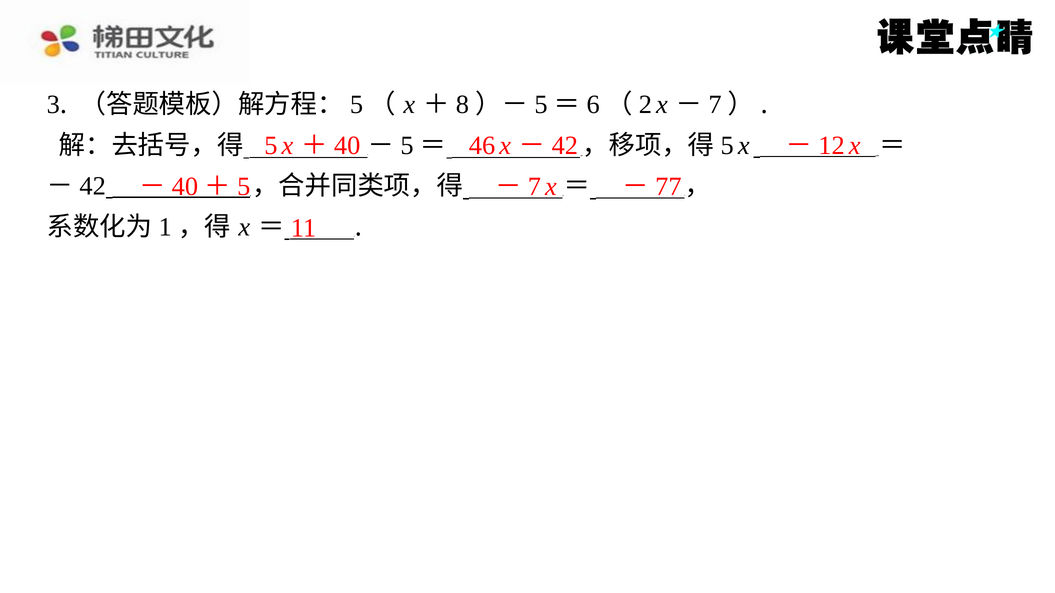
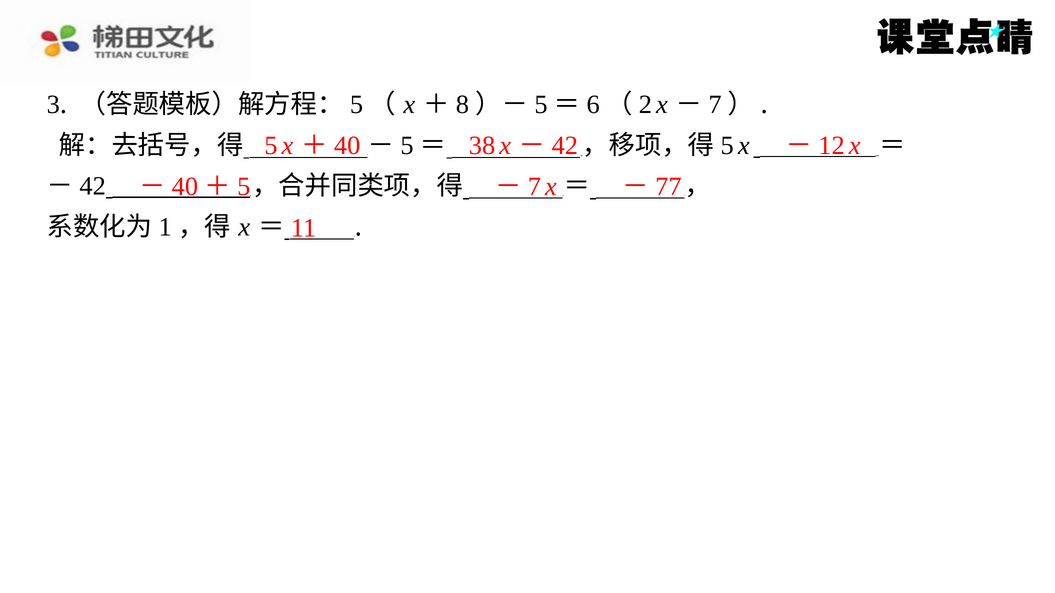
46: 46 -> 38 (482, 146)
